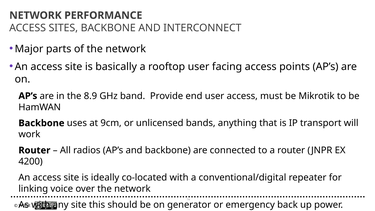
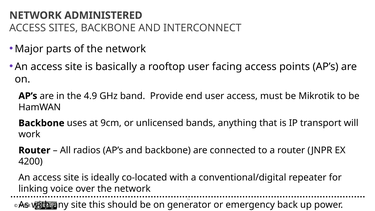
PERFORMANCE: PERFORMANCE -> ADMINISTERED (103, 15)
8.9: 8.9 -> 4.9 (90, 96)
